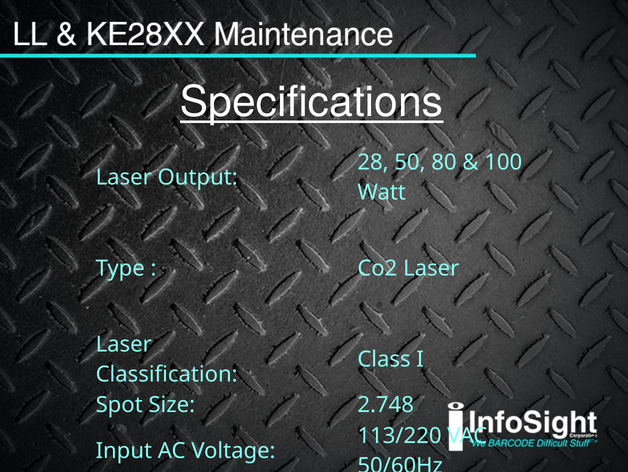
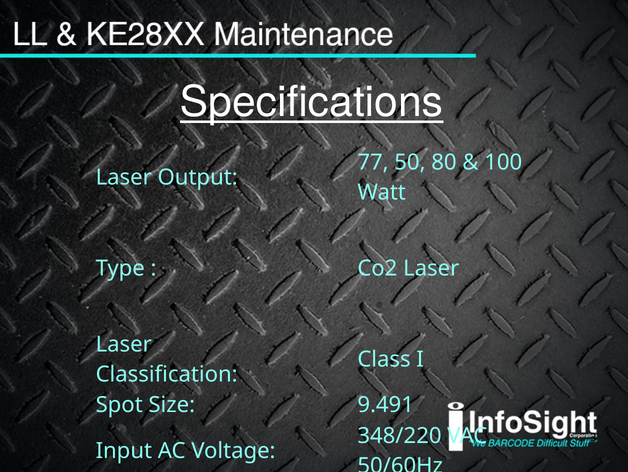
28: 28 -> 77 (373, 162)
2.748: 2.748 -> 9.491 (386, 405)
113/220: 113/220 -> 348/220 (399, 435)
